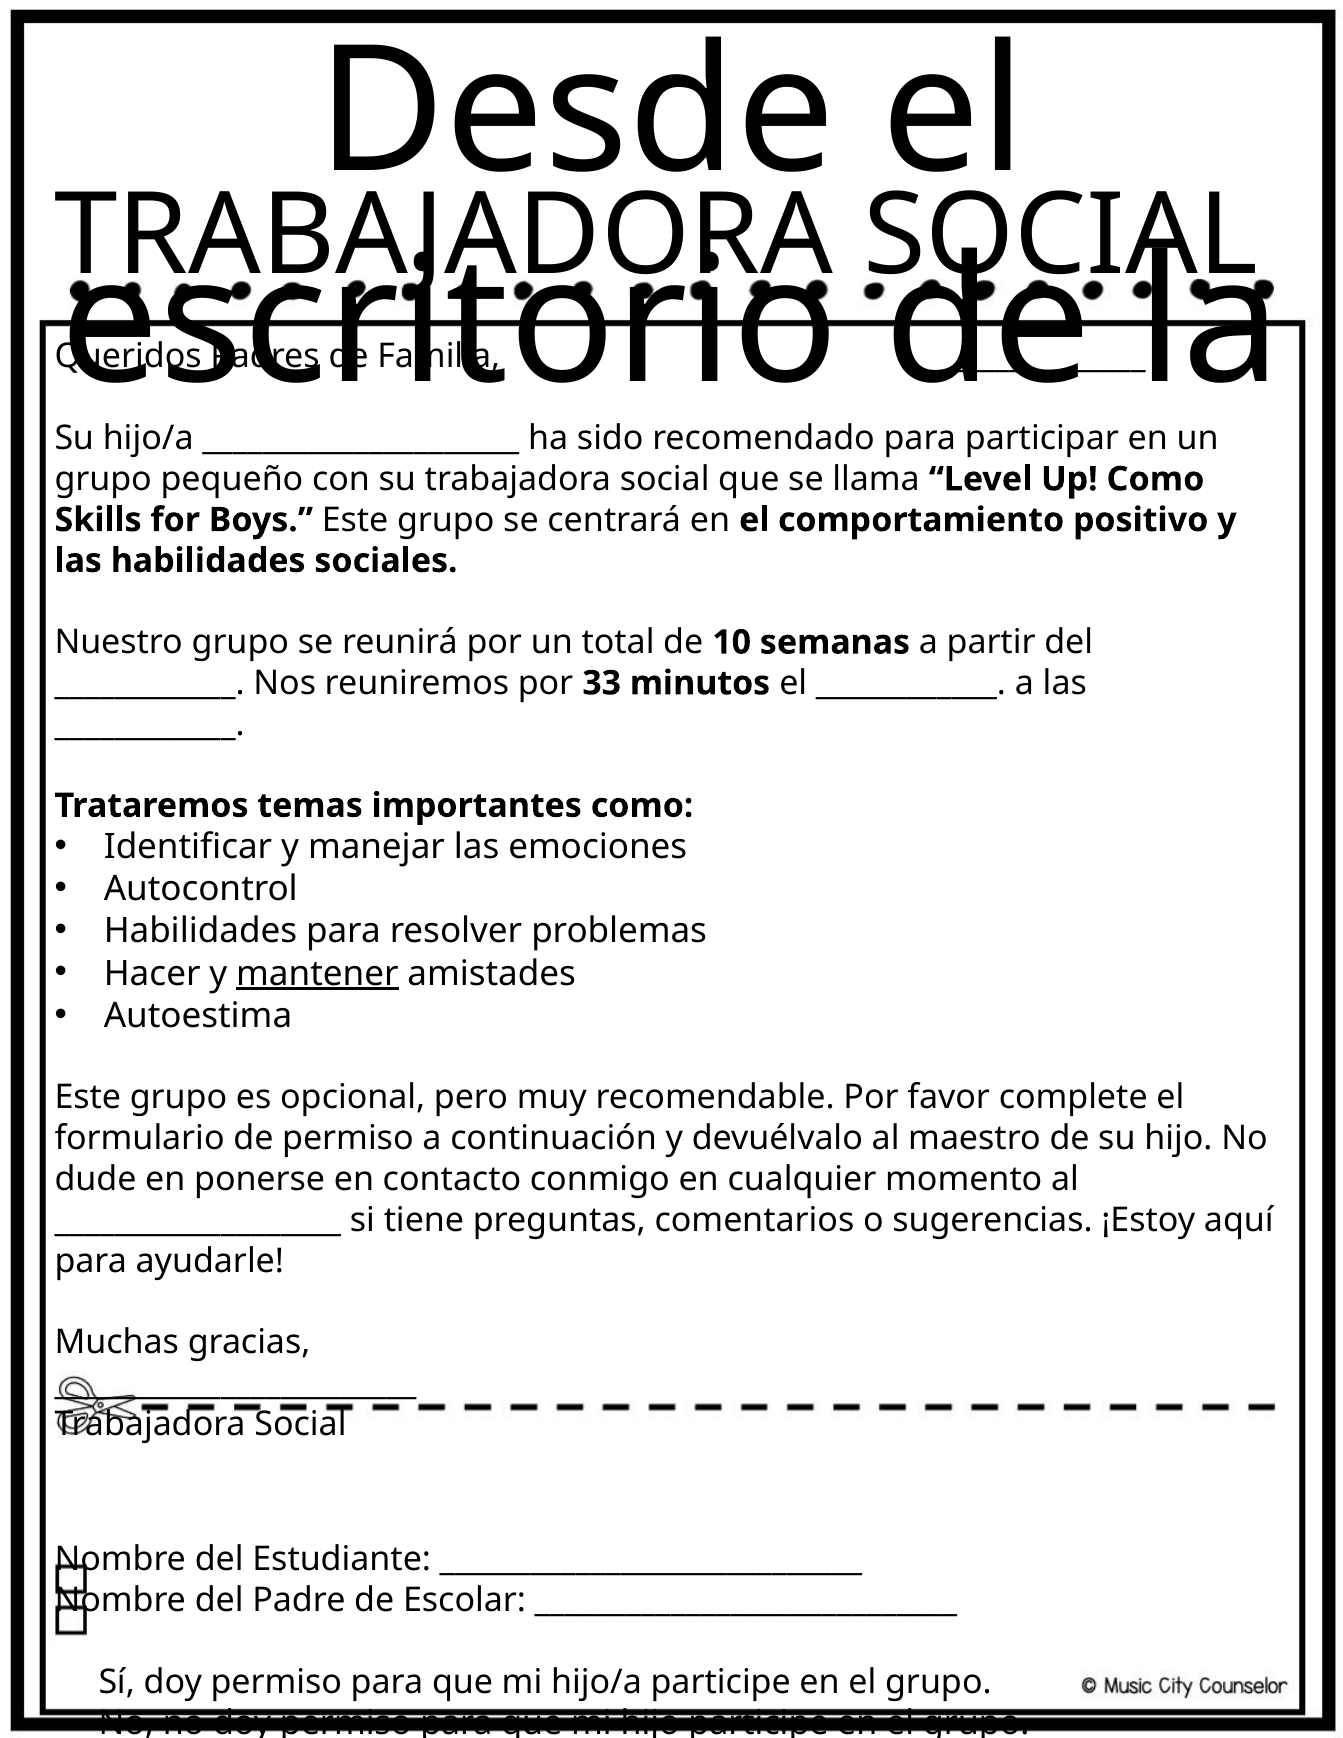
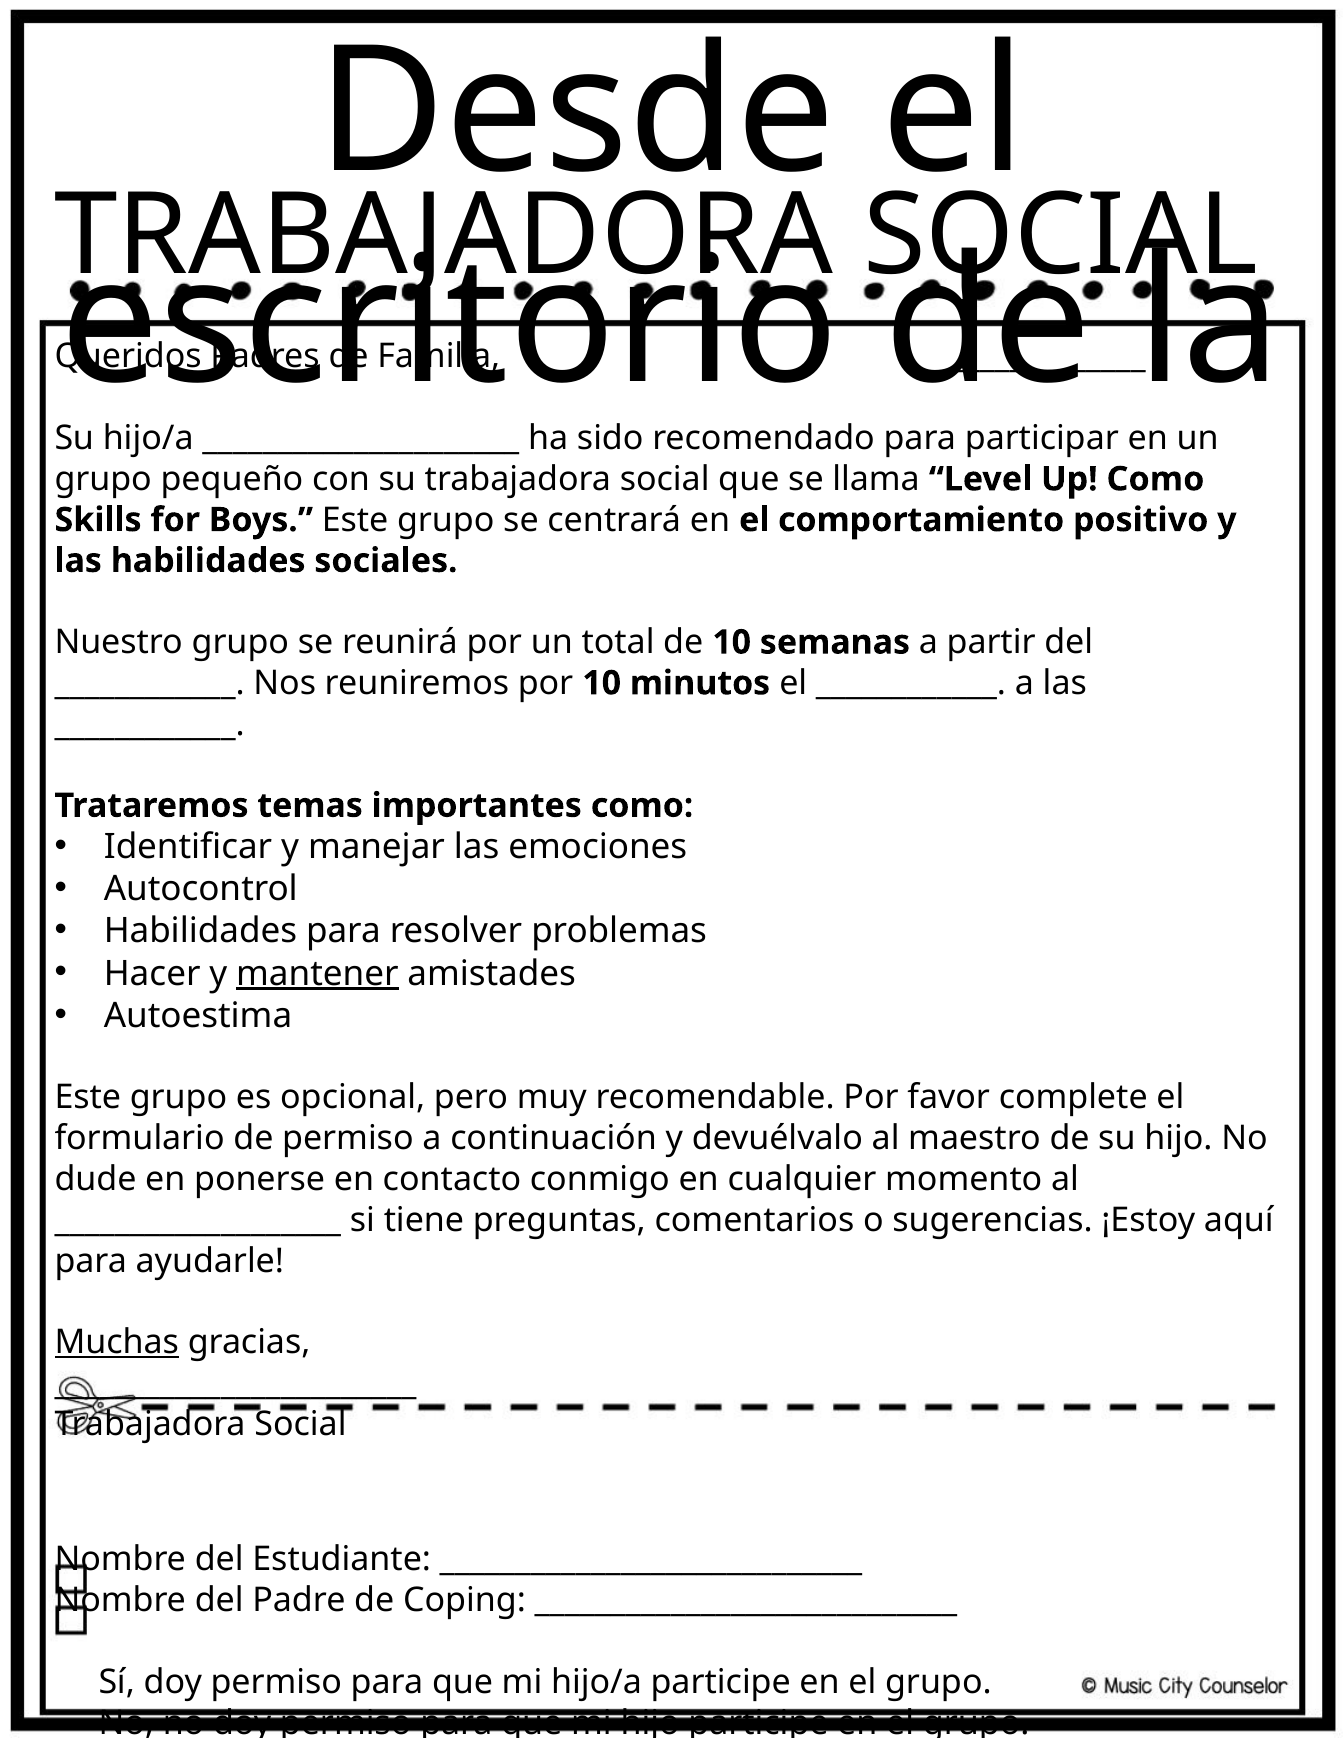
por 33: 33 -> 10 (602, 683)
Muchas underline: none -> present (117, 1343)
Escolar: Escolar -> Coping (465, 1601)
